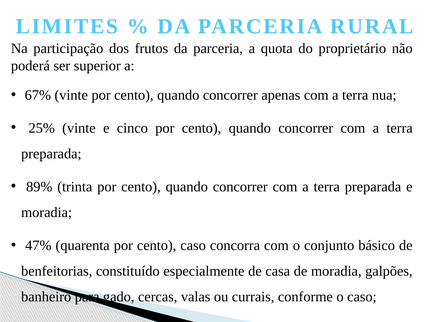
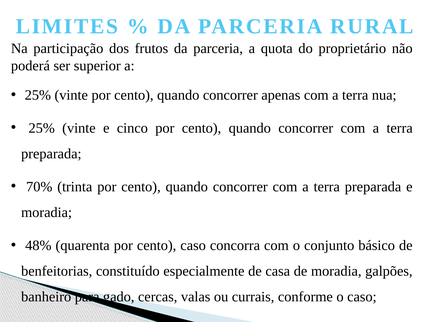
67%: 67% -> 25% (38, 95)
89%: 89% -> 70% (39, 187)
47%: 47% -> 48% (38, 246)
